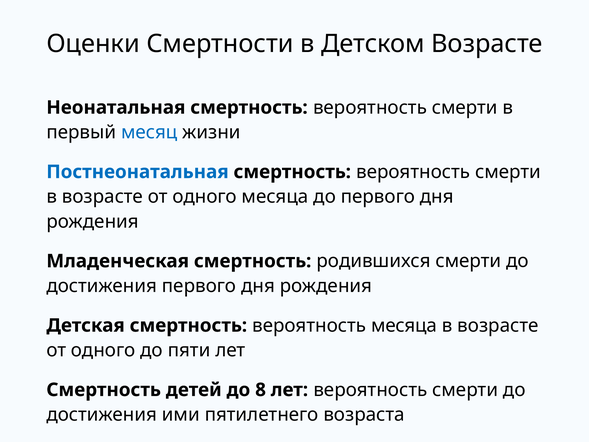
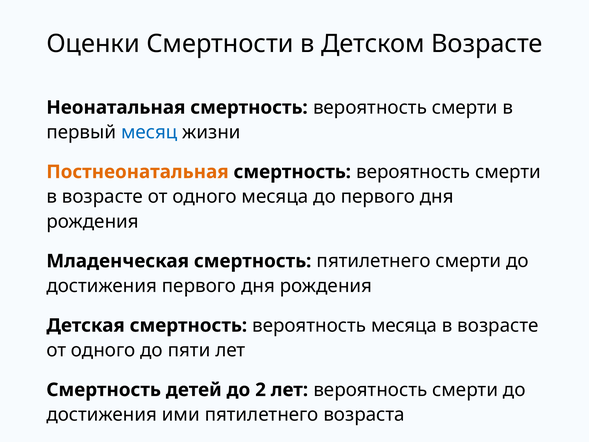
Постнеонатальная colour: blue -> orange (138, 172)
смертность родившихся: родившихся -> пятилетнего (374, 261)
8: 8 -> 2 (261, 390)
